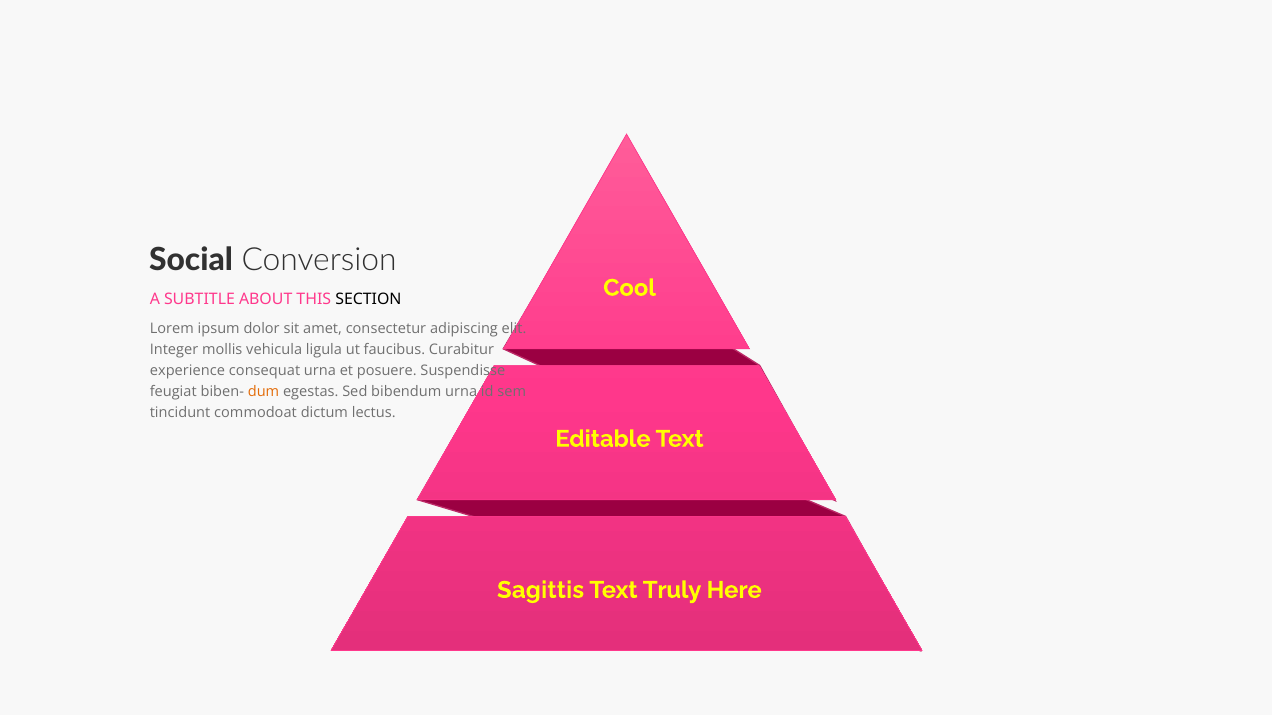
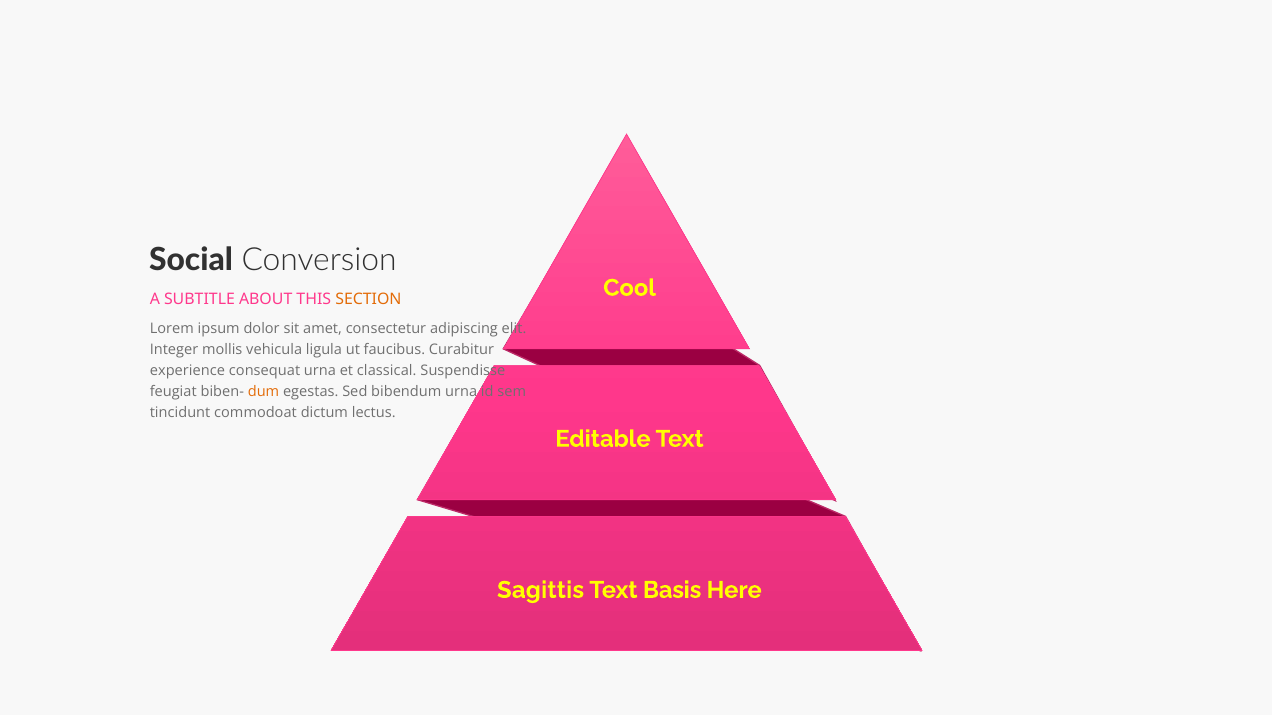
SECTION colour: black -> orange (368, 299)
posuere: posuere -> classical (387, 371)
Truly: Truly -> Basis (672, 590)
